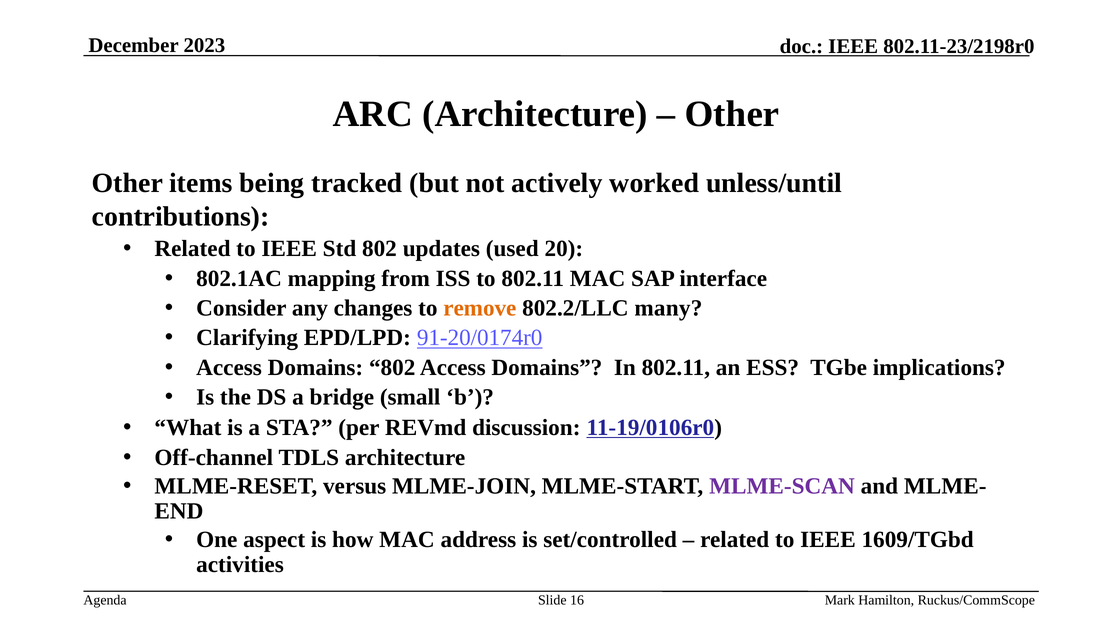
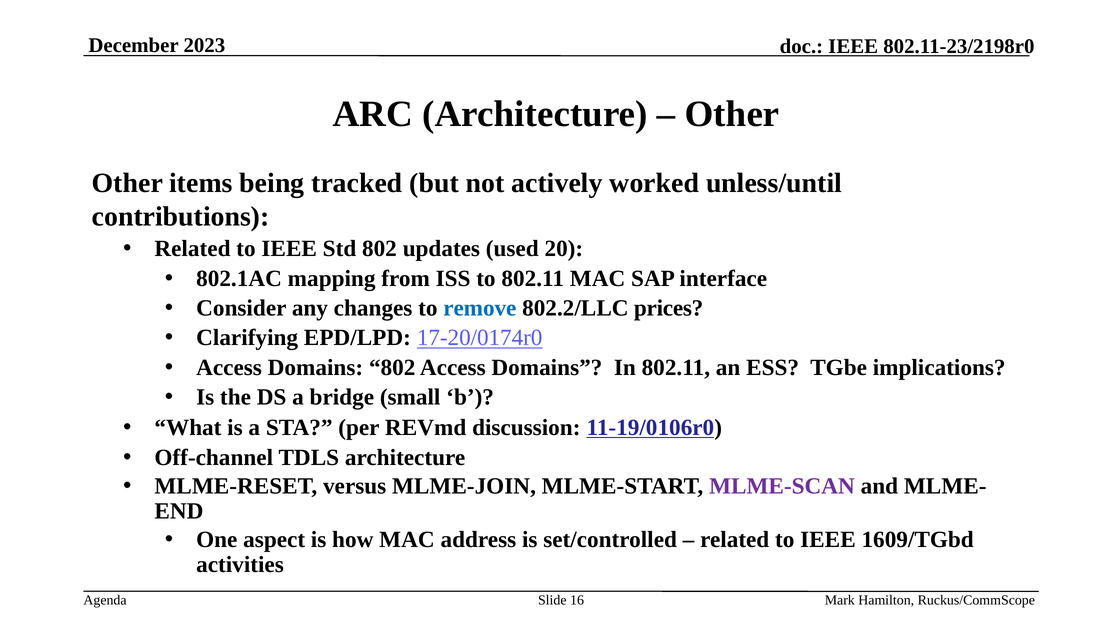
remove colour: orange -> blue (480, 308)
many: many -> prices (669, 308)
91-20/0174r0: 91-20/0174r0 -> 17-20/0174r0 (480, 338)
